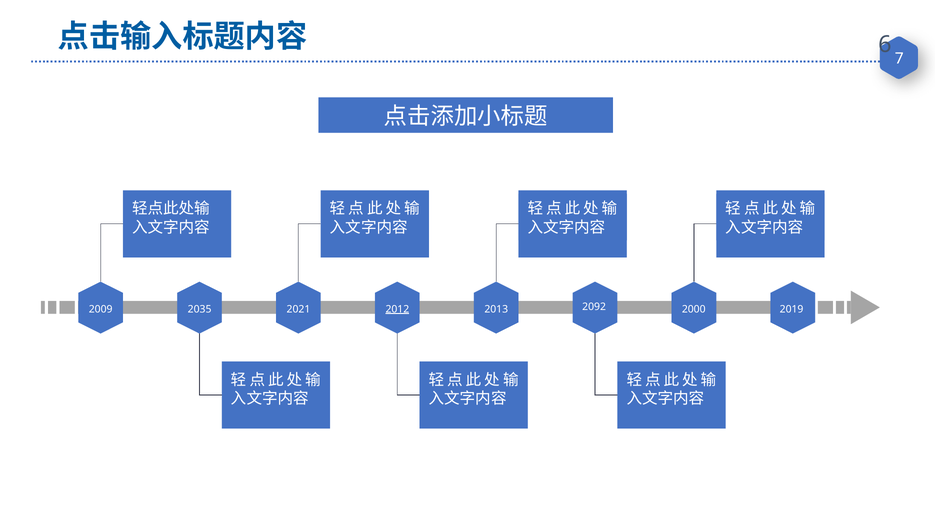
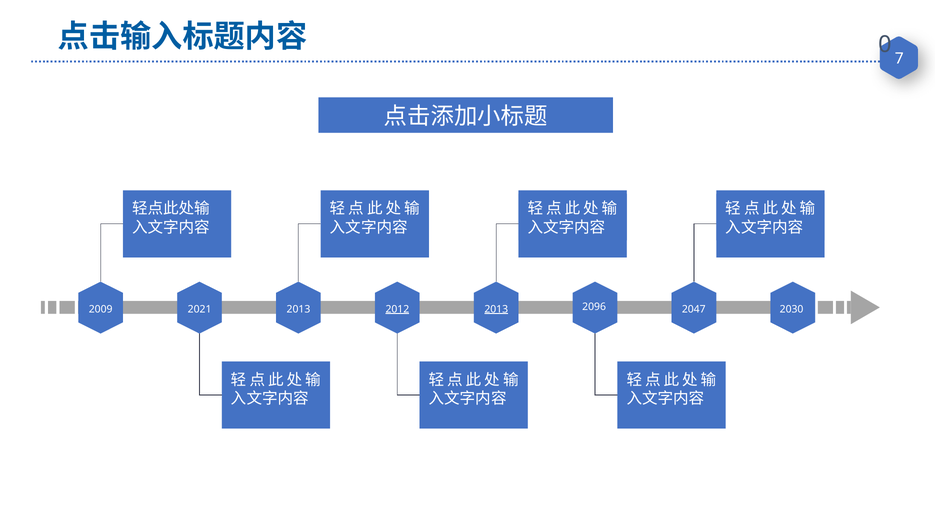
6: 6 -> 0 (885, 44)
2092: 2092 -> 2096 (594, 307)
2035: 2035 -> 2021 (200, 309)
2021: 2021 -> 2013 (298, 309)
2013 underline: none -> present (496, 309)
2000: 2000 -> 2047 (694, 309)
2019: 2019 -> 2030 (792, 309)
